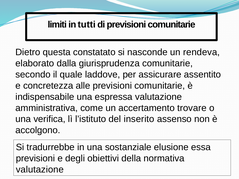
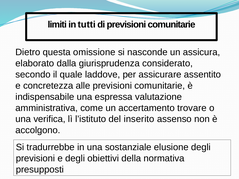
constatato: constatato -> omissione (94, 52)
rendeva: rendeva -> assicura (202, 52)
giurisprudenza comunitarie: comunitarie -> considerato (168, 63)
elusione essa: essa -> degli (201, 147)
valutazione: valutazione -> presupposti (40, 170)
